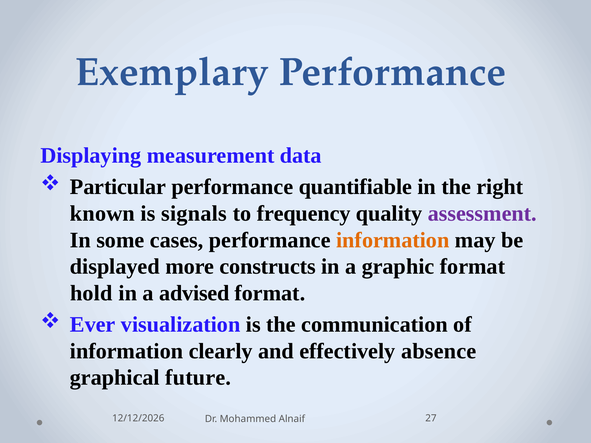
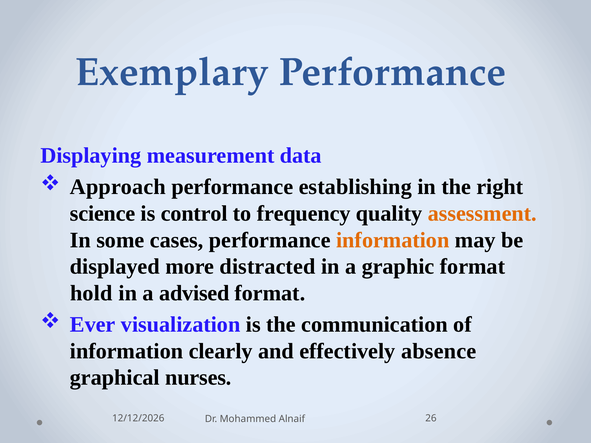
Particular: Particular -> Approach (118, 187)
quantifiable: quantifiable -> establishing (355, 187)
known: known -> science (103, 214)
signals: signals -> control (194, 214)
assessment colour: purple -> orange (482, 214)
constructs: constructs -> distracted (267, 267)
future: future -> nurses (198, 378)
27: 27 -> 26 (431, 419)
